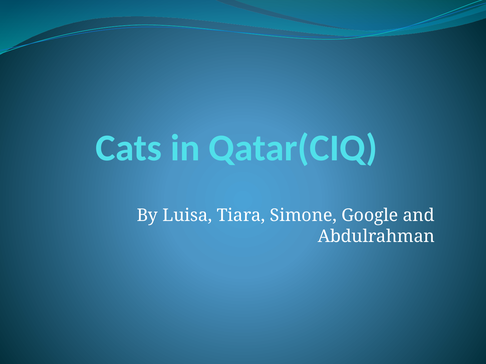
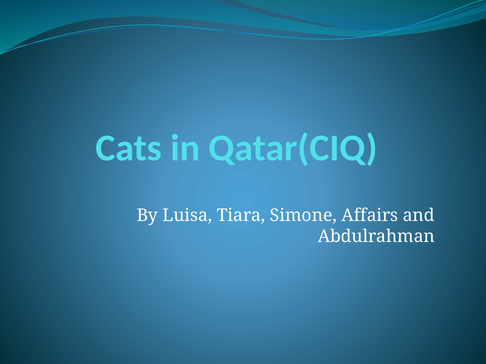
Google: Google -> Affairs (370, 216)
